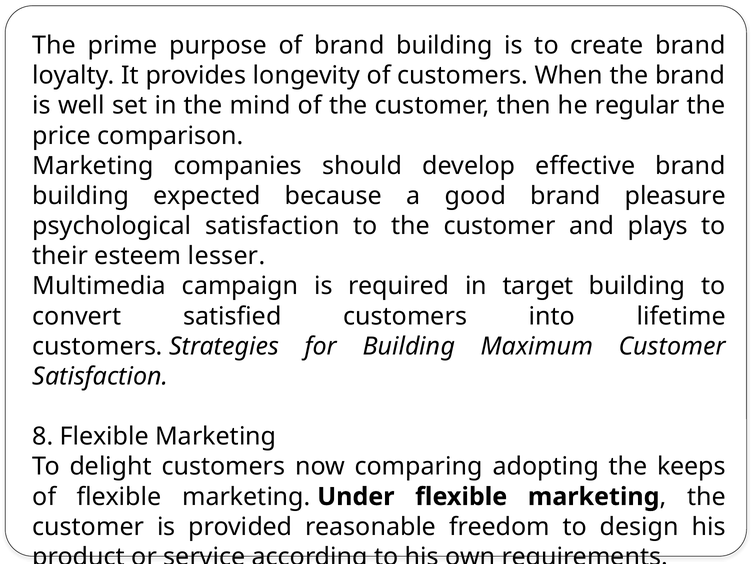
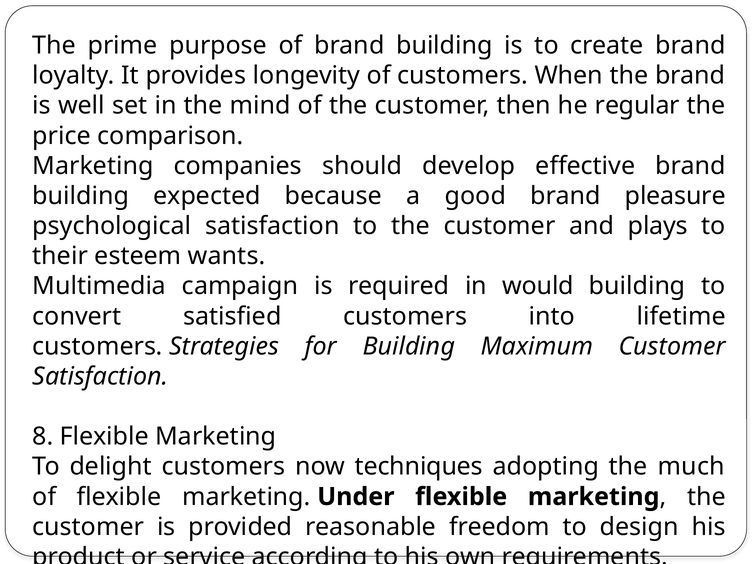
lesser: lesser -> wants (227, 256)
target: target -> would (538, 286)
comparing: comparing -> techniques (419, 467)
keeps: keeps -> much (691, 467)
